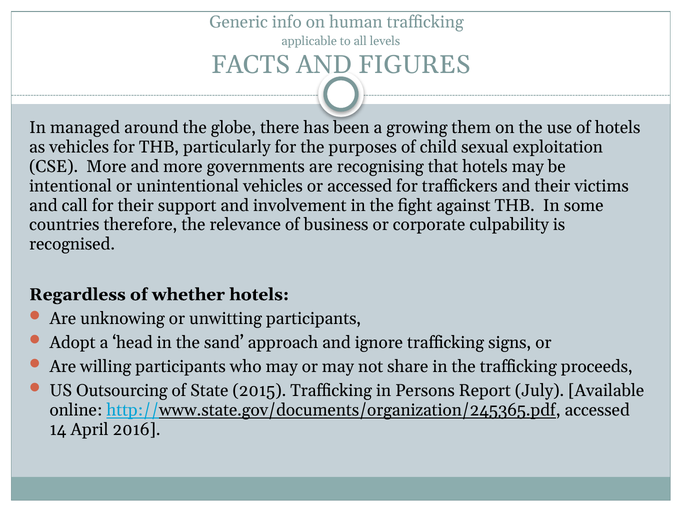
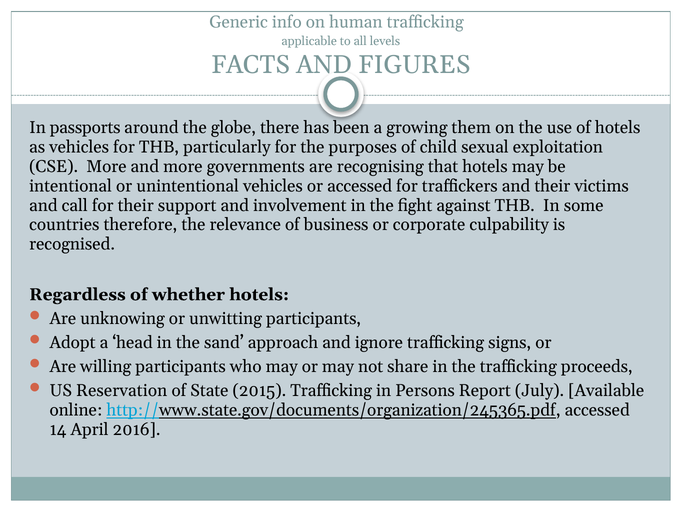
managed: managed -> passports (85, 127)
Outsourcing: Outsourcing -> Reservation (122, 390)
